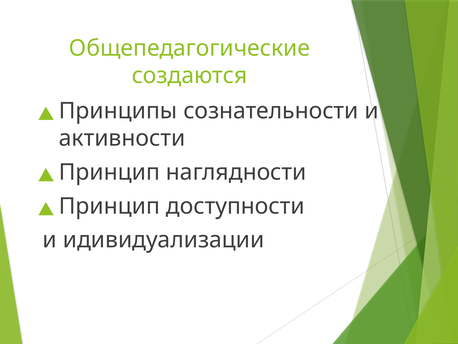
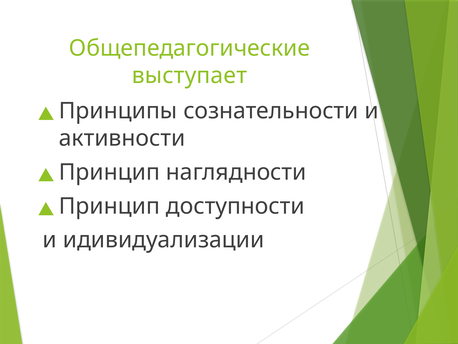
создаются: создаются -> выступает (189, 76)
